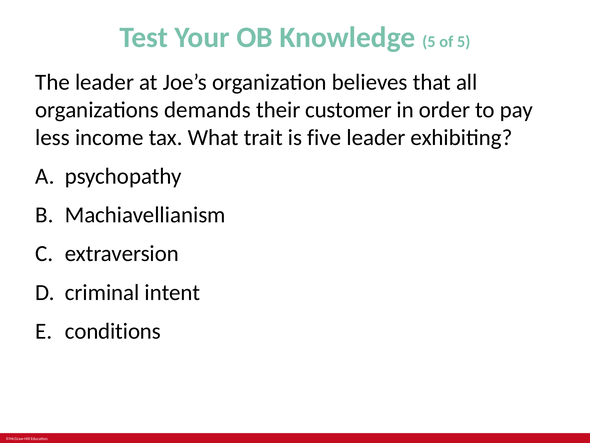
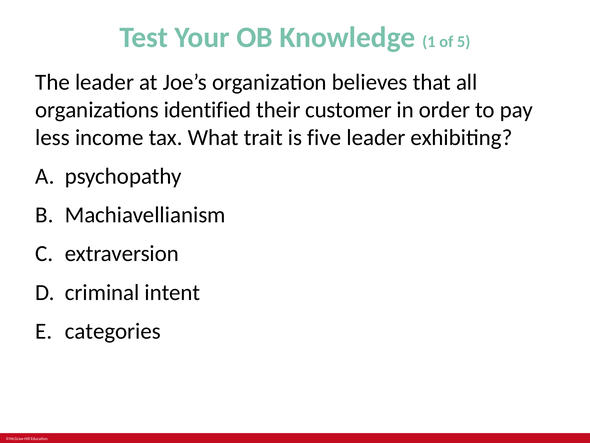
Knowledge 5: 5 -> 1 (429, 42)
demands: demands -> identified (208, 110)
conditions: conditions -> categories (113, 331)
